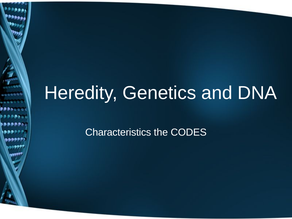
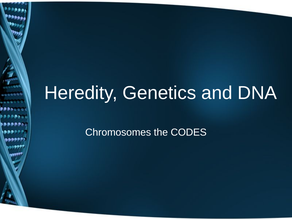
Characteristics: Characteristics -> Chromosomes (118, 132)
